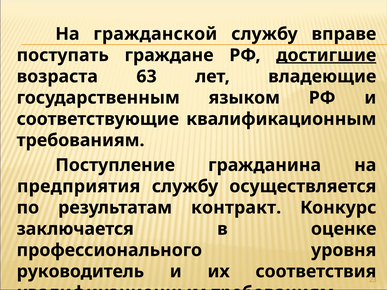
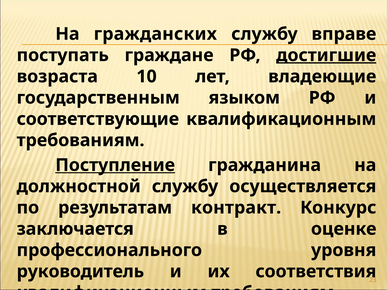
гражданской: гражданской -> гражданских (155, 34)
63: 63 -> 10 (147, 77)
Поступление underline: none -> present (115, 165)
предприятия: предприятия -> должностной (79, 187)
